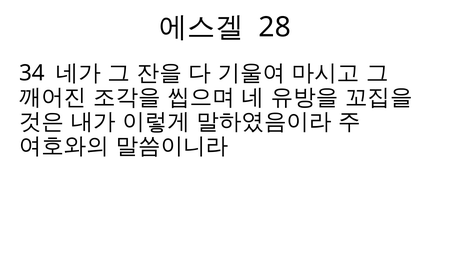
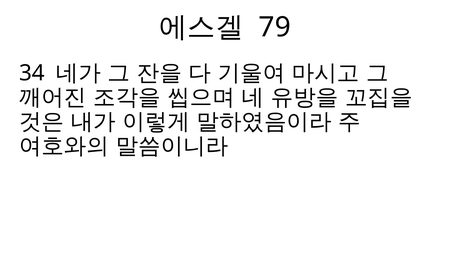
28: 28 -> 79 (275, 27)
